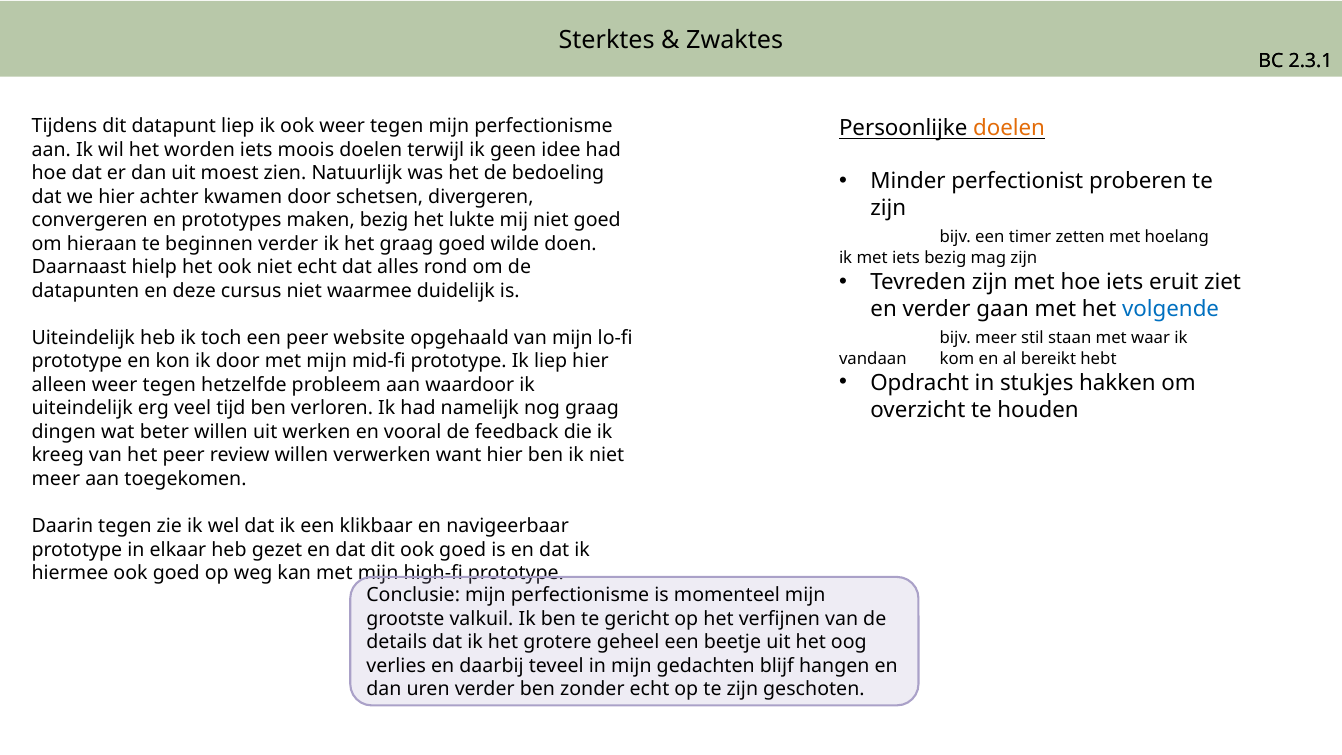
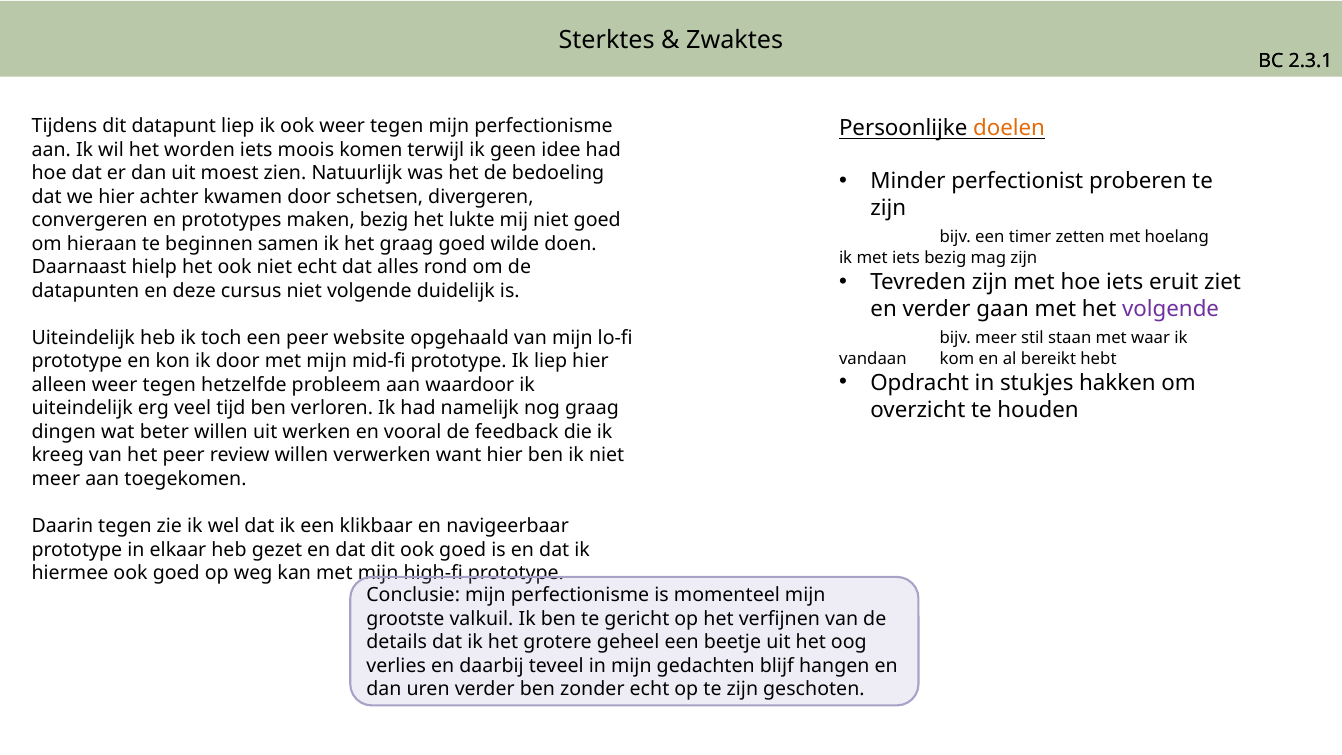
moois doelen: doelen -> komen (371, 150)
beginnen verder: verder -> samen (288, 244)
niet waarmee: waarmee -> volgende (369, 291)
volgende colour: blue -> purple (1171, 309)
